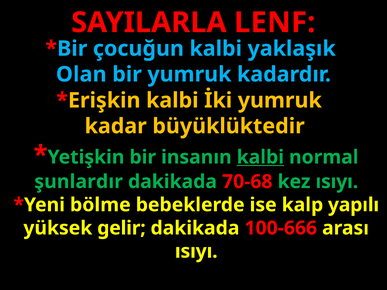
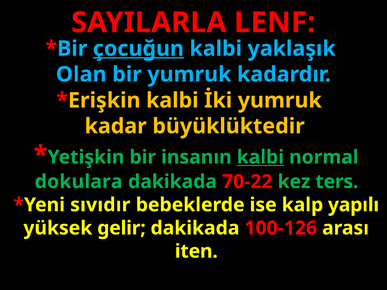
çocuğun underline: none -> present (138, 49)
şunlardır: şunlardır -> dokulara (79, 182)
70-68: 70-68 -> 70-22 (247, 182)
kez ısıyı: ısıyı -> ters (337, 182)
bölme: bölme -> sıvıdır (100, 205)
100-666: 100-666 -> 100-126 (281, 228)
ısıyı: ısıyı -> iten (196, 251)
